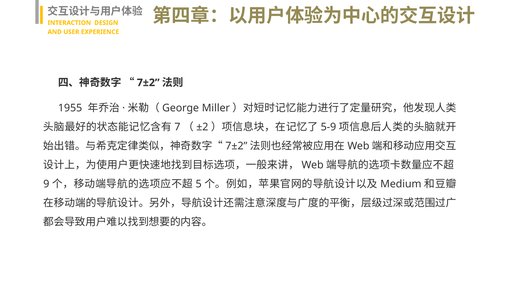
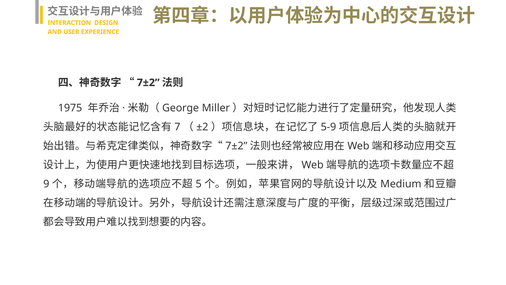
1955: 1955 -> 1975 (70, 108)
